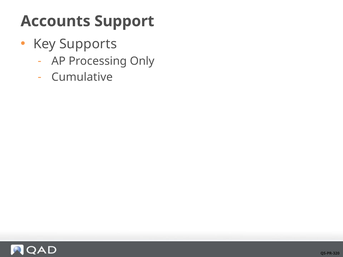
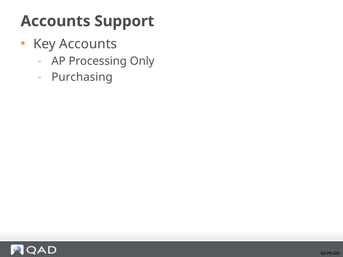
Key Supports: Supports -> Accounts (88, 44)
Cumulative: Cumulative -> Purchasing (82, 77)
